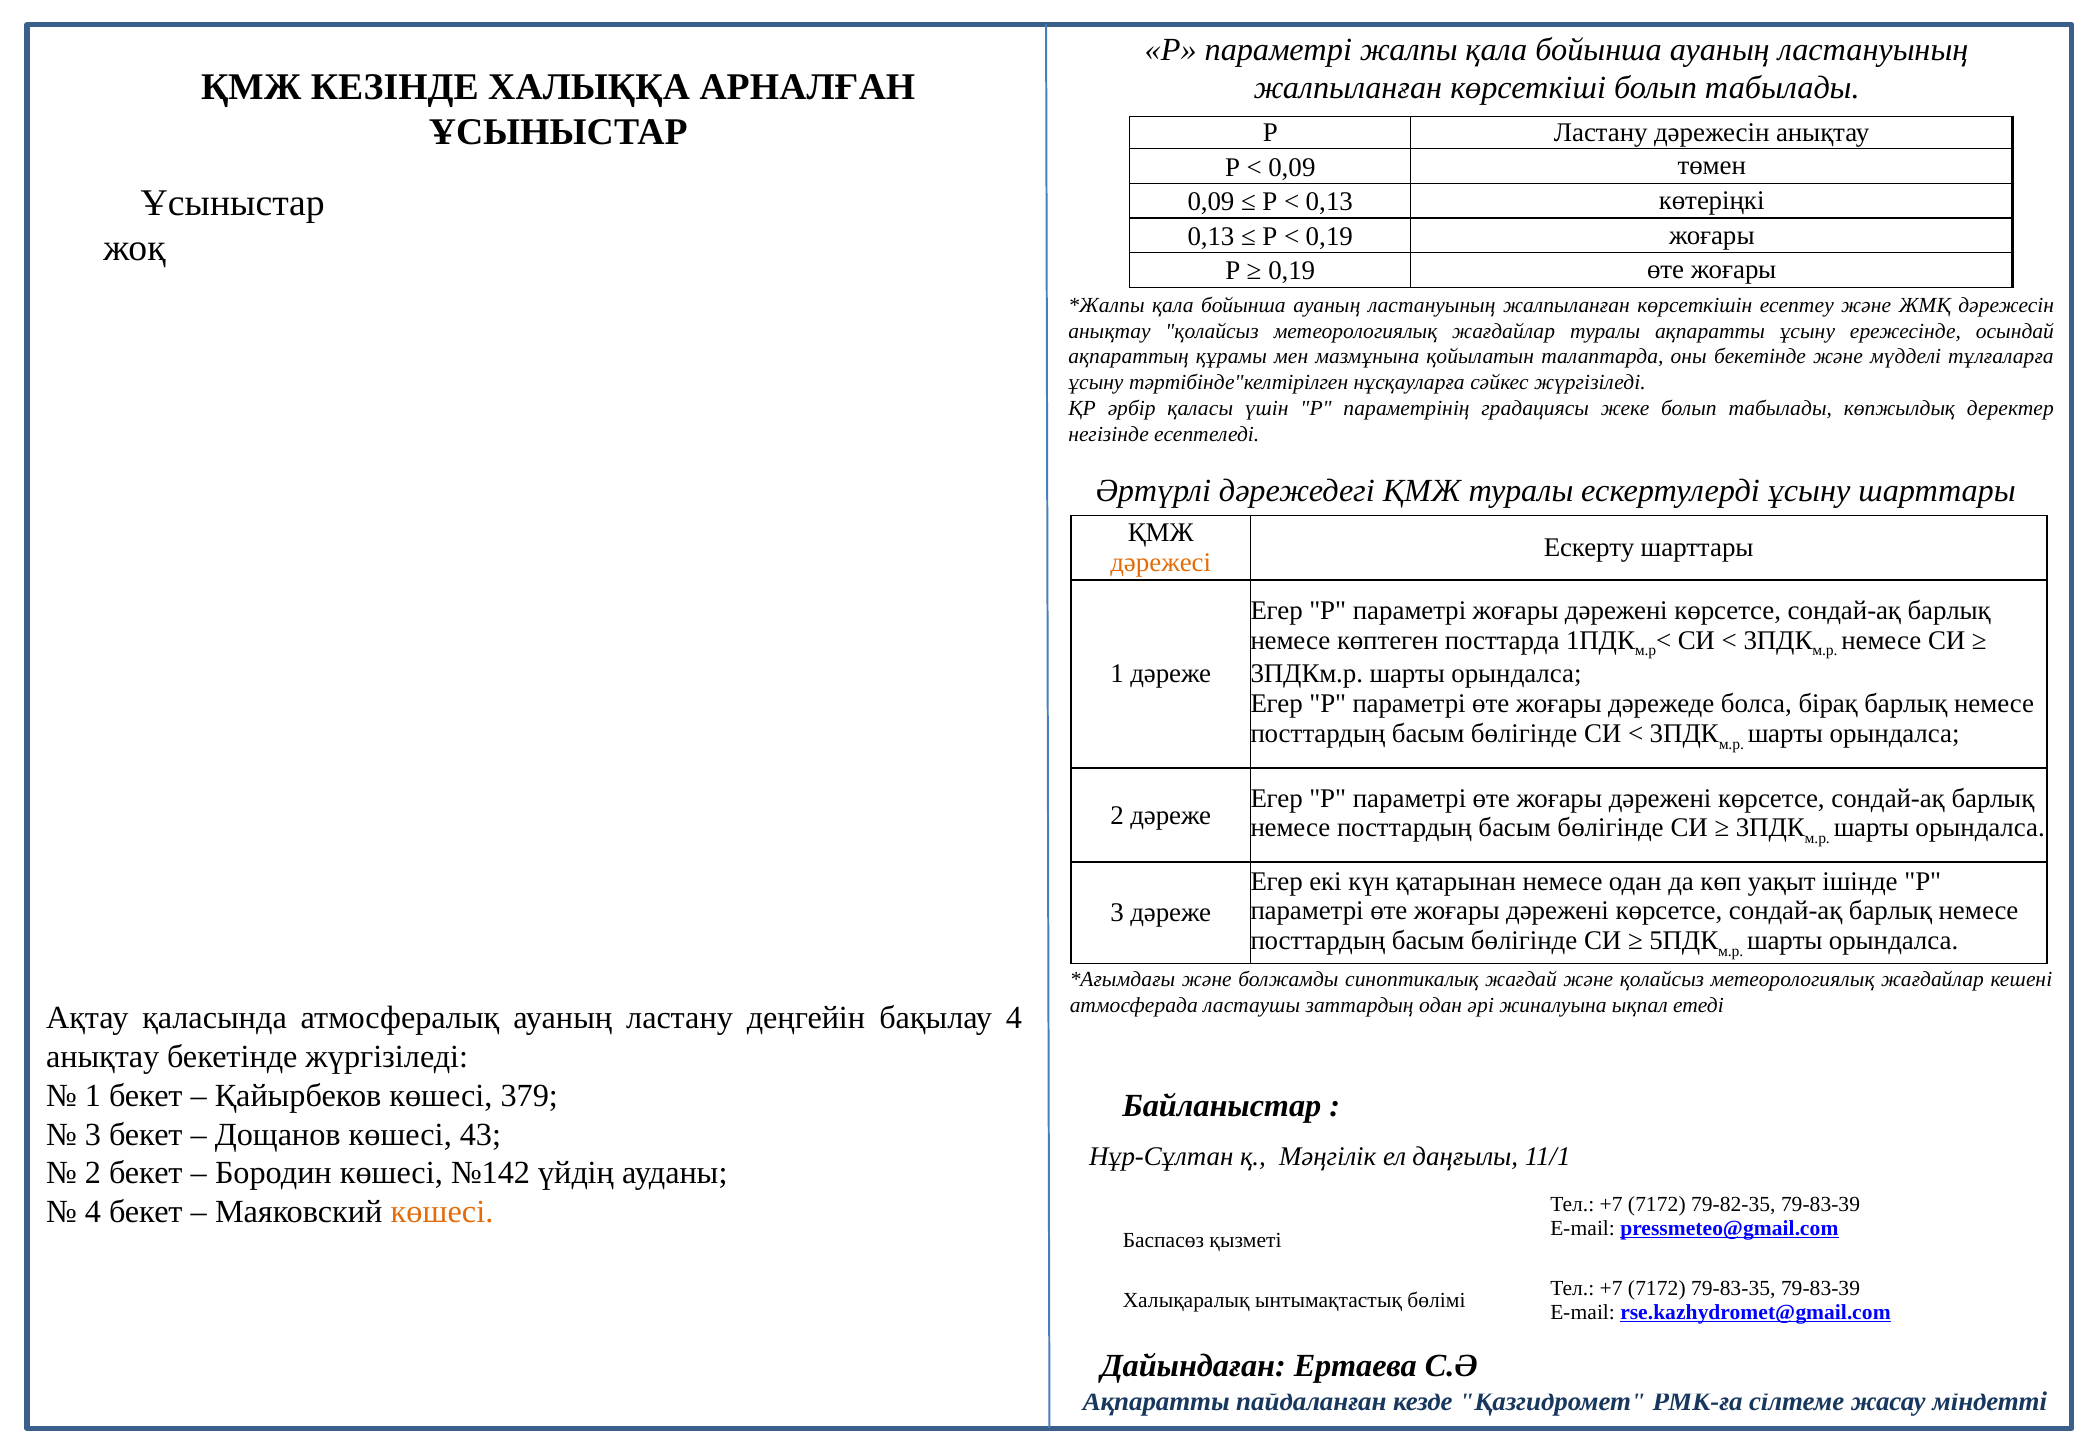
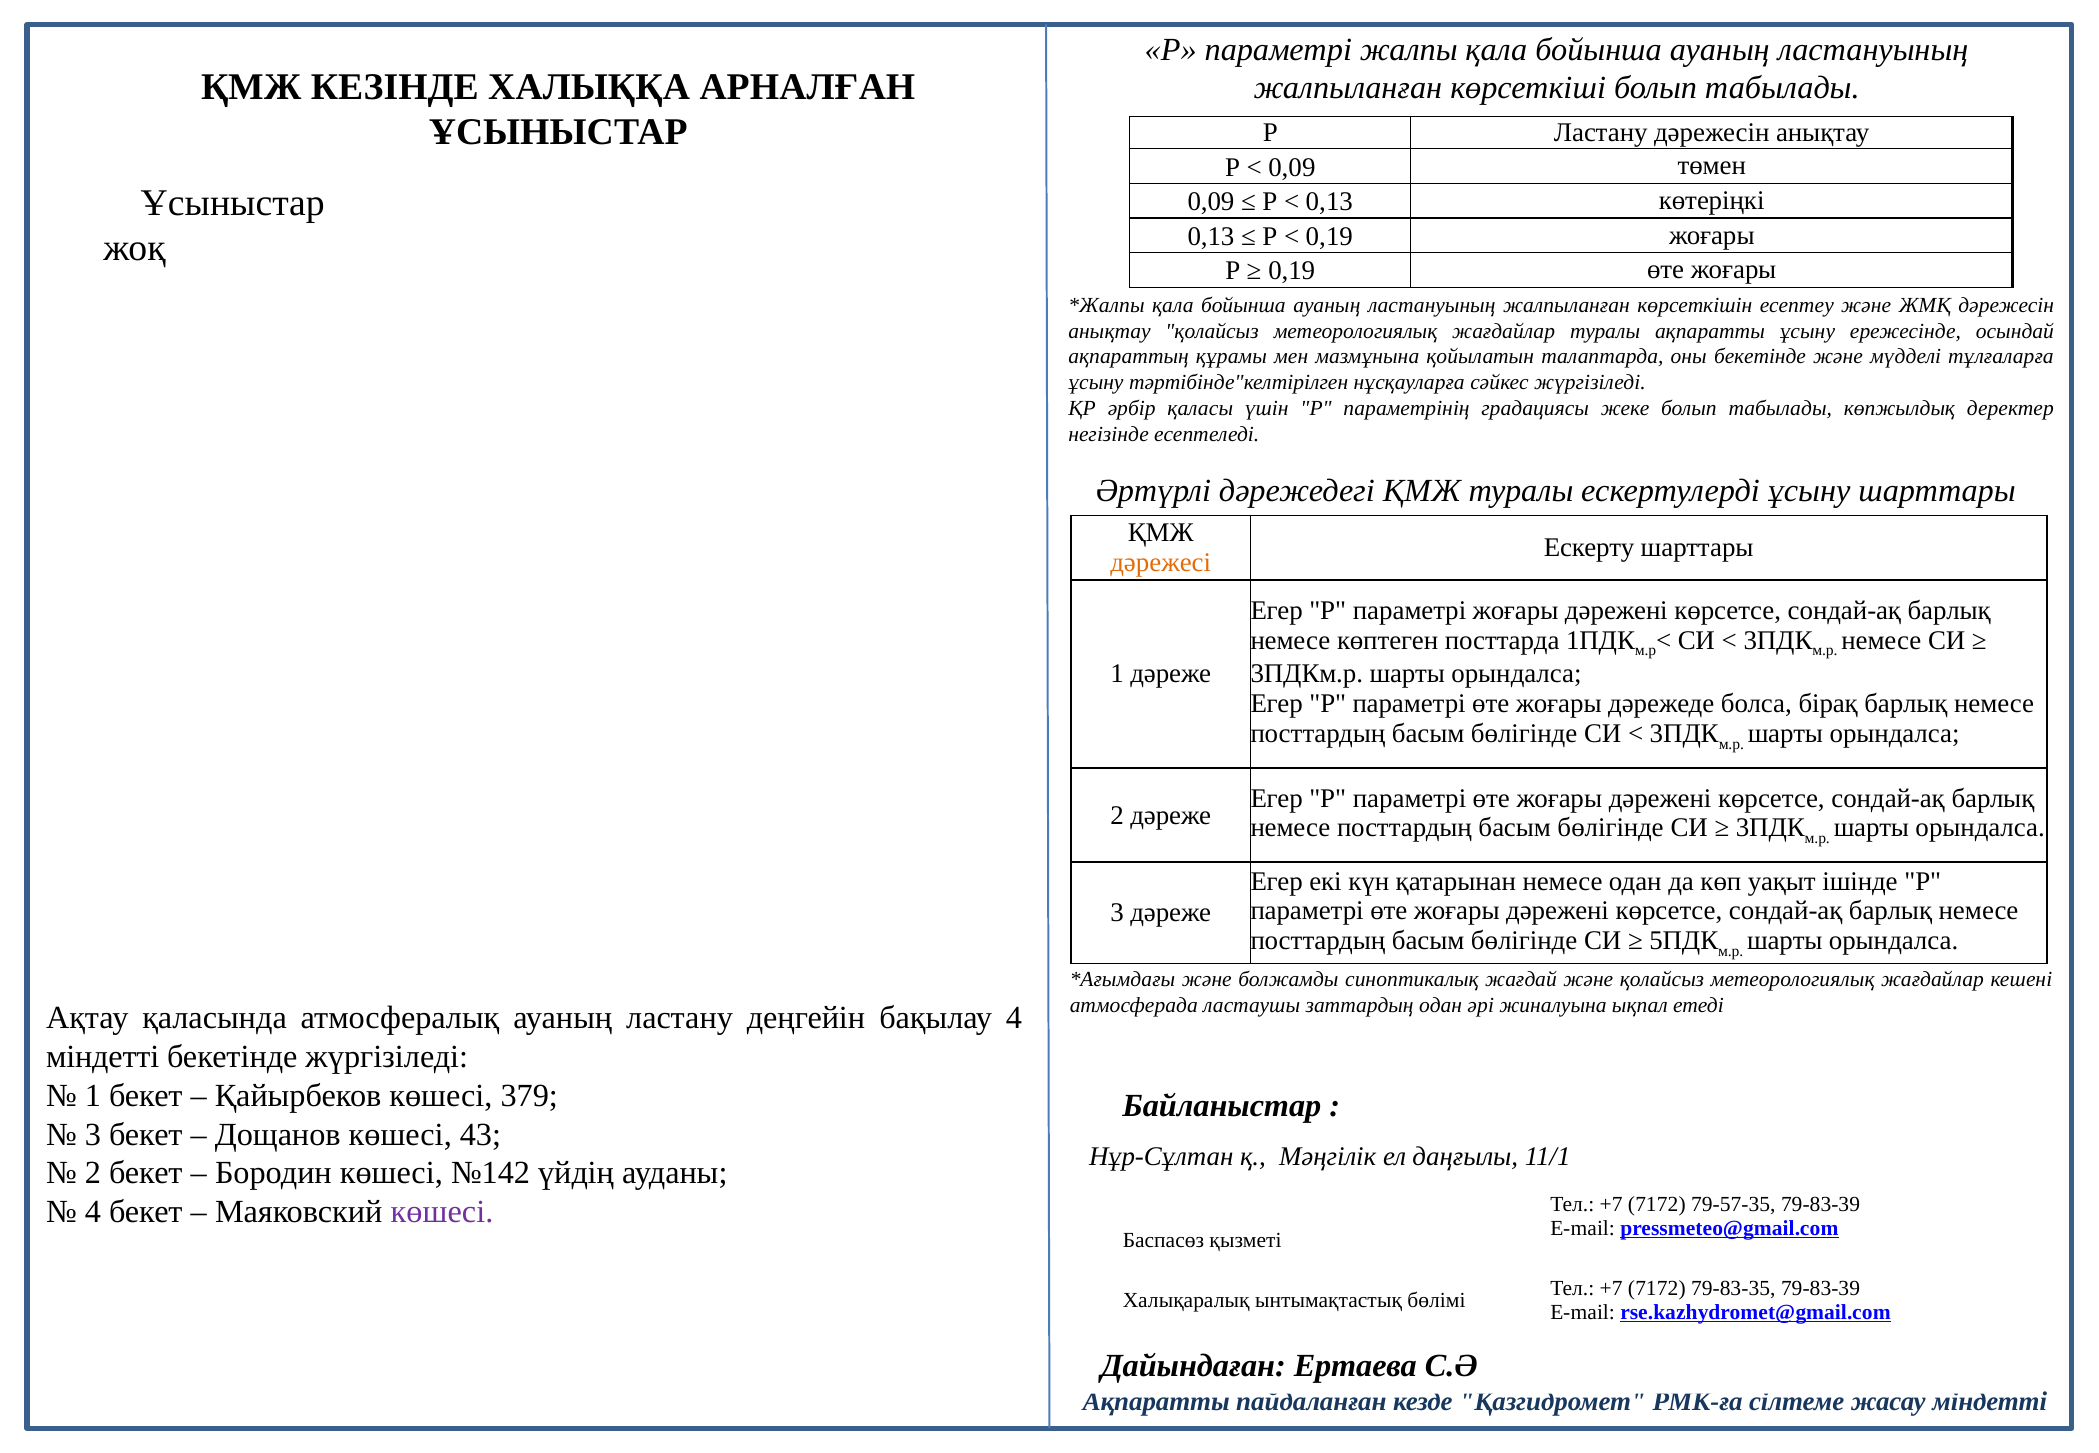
анықтау: анықтау -> міндетті (103, 1057)
79-82-35: 79-82-35 -> 79-57-35 (1733, 1204)
көшесі colour: orange -> purple (442, 1212)
